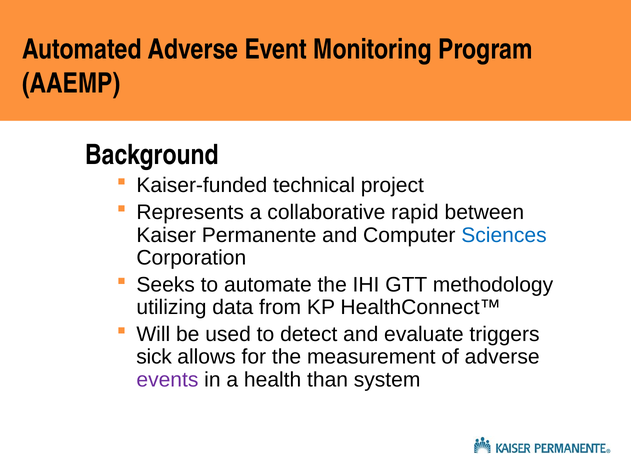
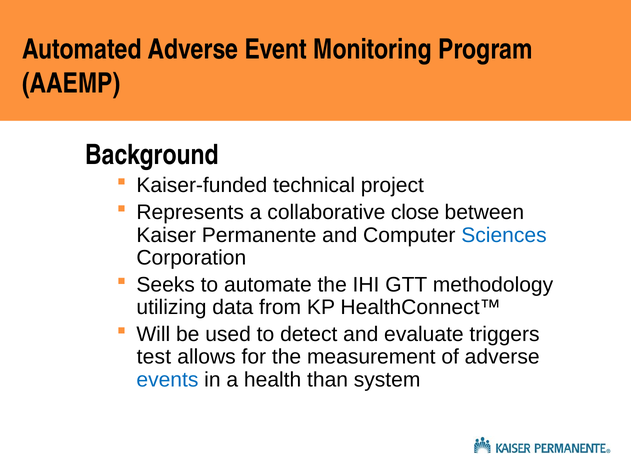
rapid: rapid -> close (415, 213)
sick: sick -> test (154, 357)
events colour: purple -> blue (167, 380)
